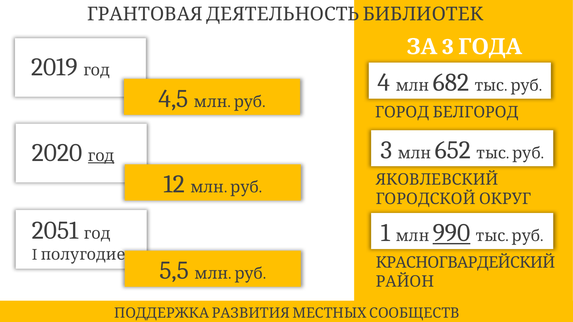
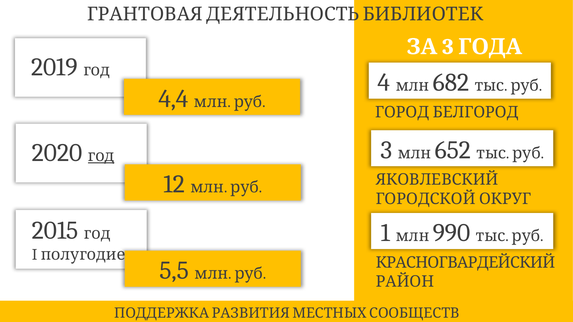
4,5: 4,5 -> 4,4 (174, 99)
2051: 2051 -> 2015 (55, 231)
990 underline: present -> none (452, 233)
